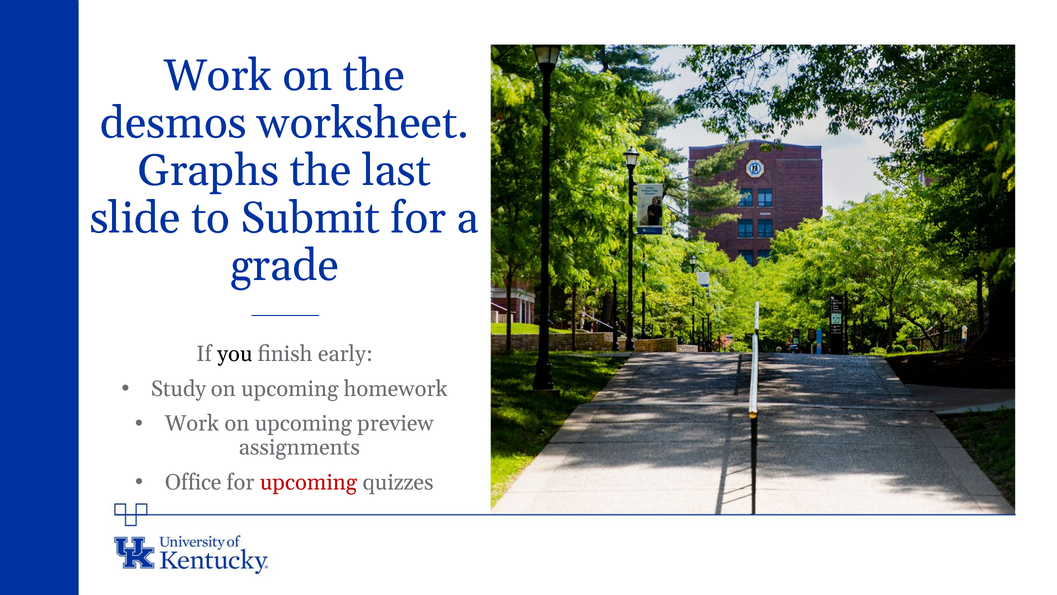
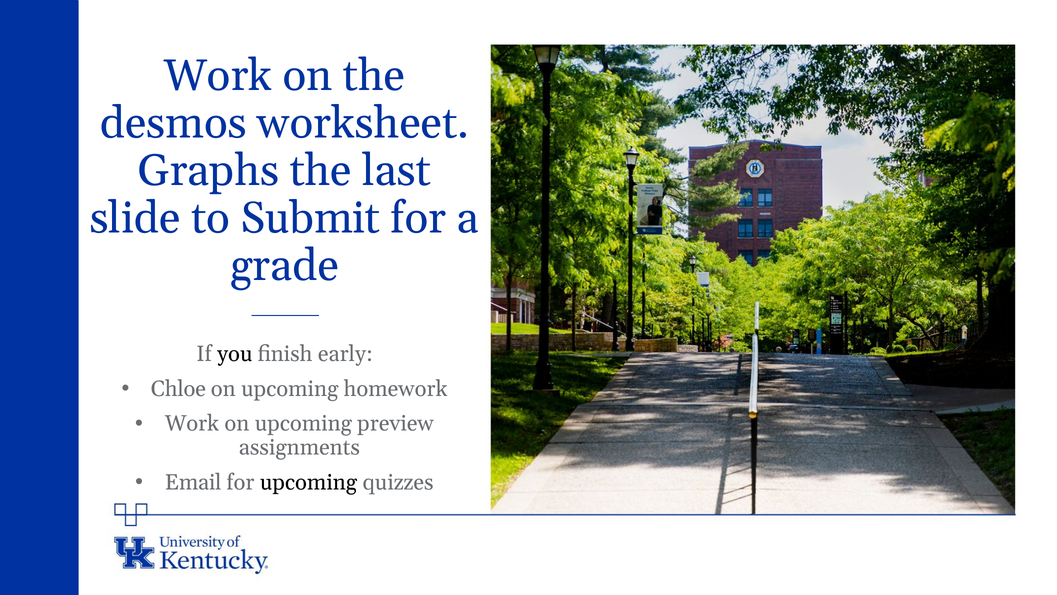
Study: Study -> Chloe (178, 389)
Office: Office -> Email (193, 482)
upcoming colour: red -> black (308, 482)
